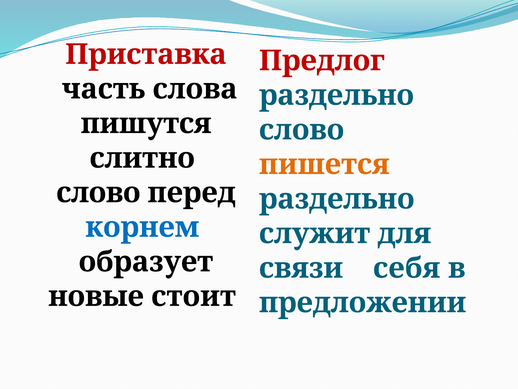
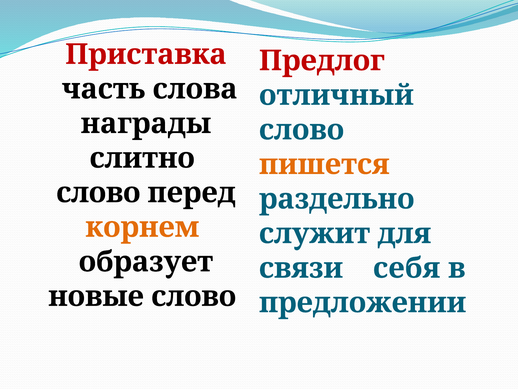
раздельно: раздельно -> отличный (336, 95)
пишутся: пишутся -> награды (146, 123)
корнем colour: blue -> orange (142, 227)
новые стоит: стоит -> слово (194, 296)
